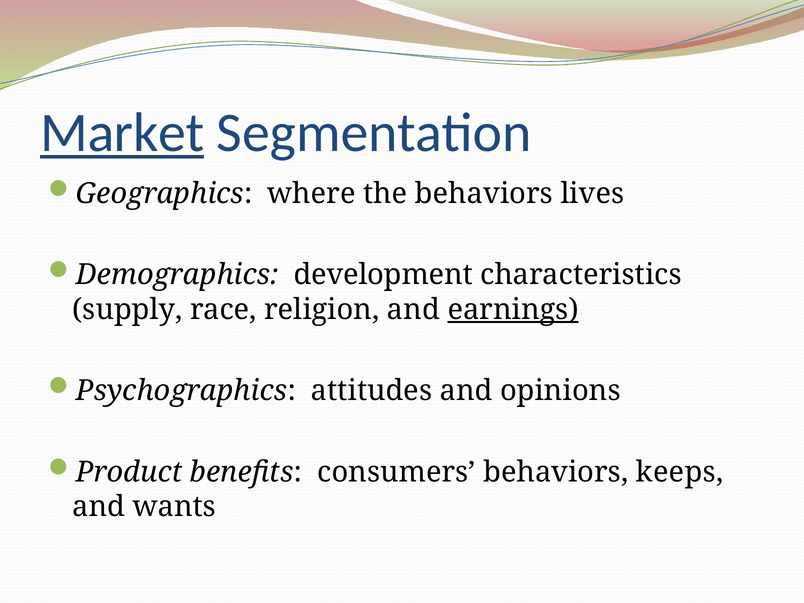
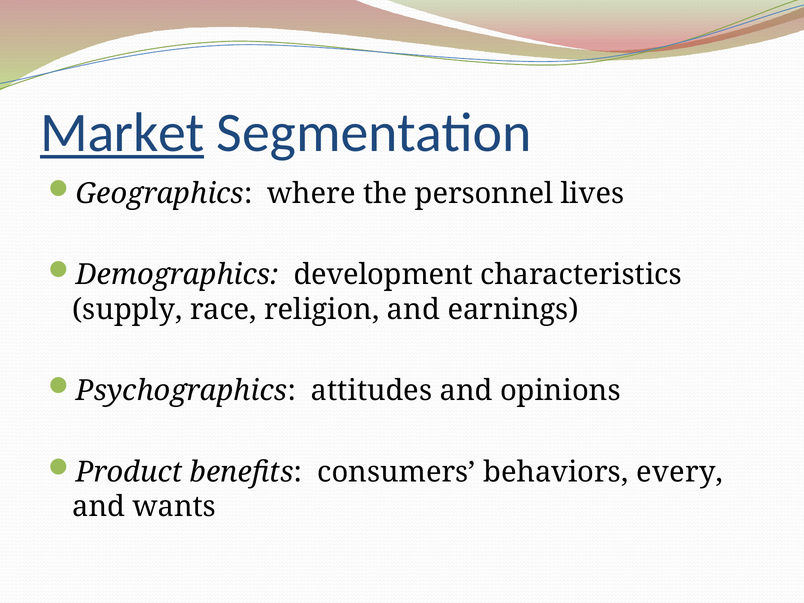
the behaviors: behaviors -> personnel (484, 194)
earnings underline: present -> none (513, 310)
keeps: keeps -> every (680, 472)
